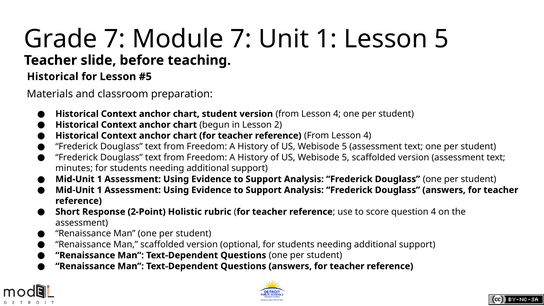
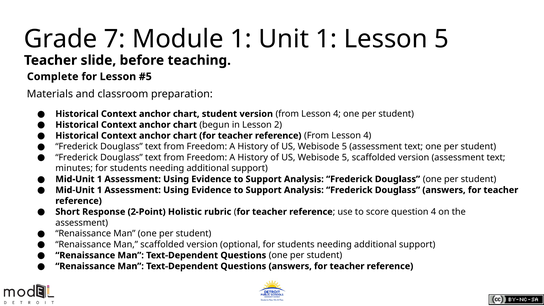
Module 7: 7 -> 1 (241, 39)
Historical: Historical -> Complete (53, 77)
